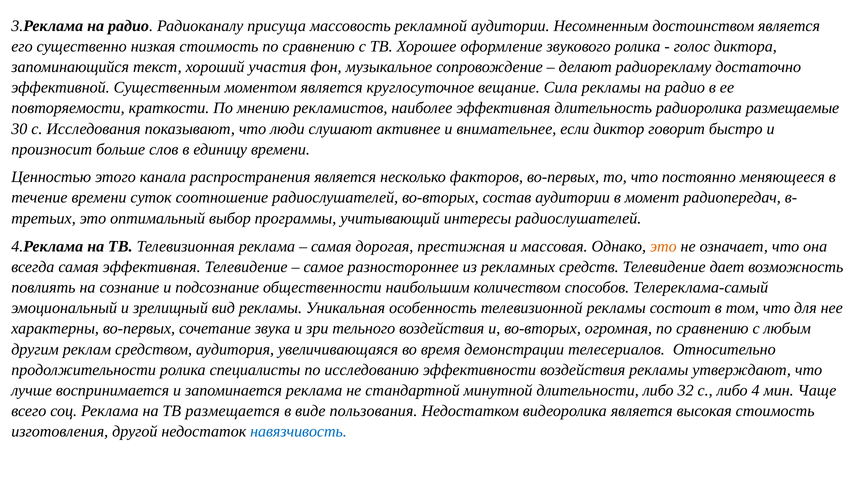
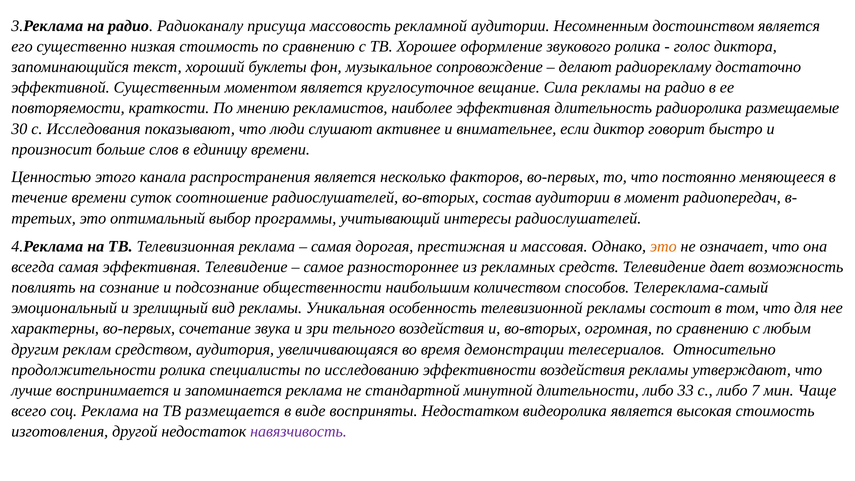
участия: участия -> буклеты (278, 67)
32: 32 -> 33 (686, 390)
4: 4 -> 7 (756, 390)
пользования: пользования -> восприняты (374, 411)
навязчивость colour: blue -> purple (299, 432)
